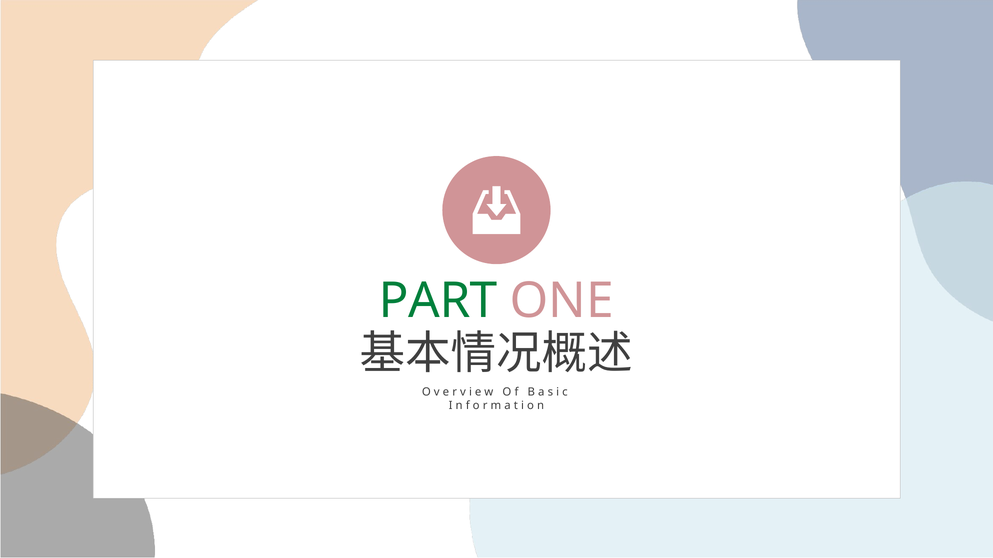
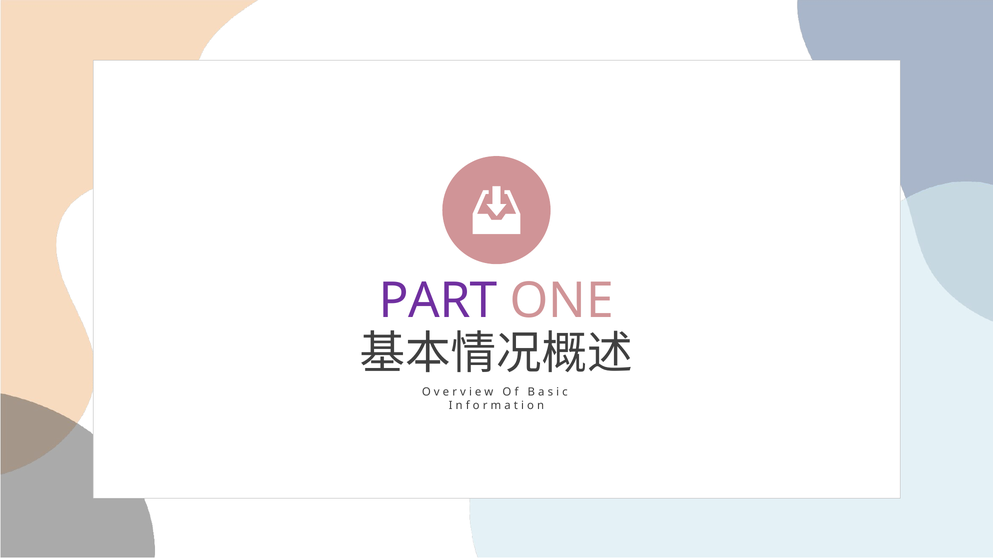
PART colour: green -> purple (438, 301)
